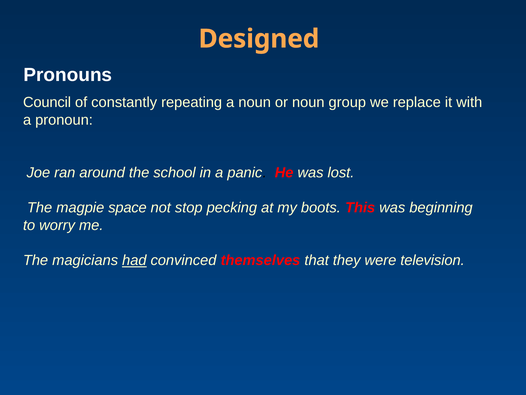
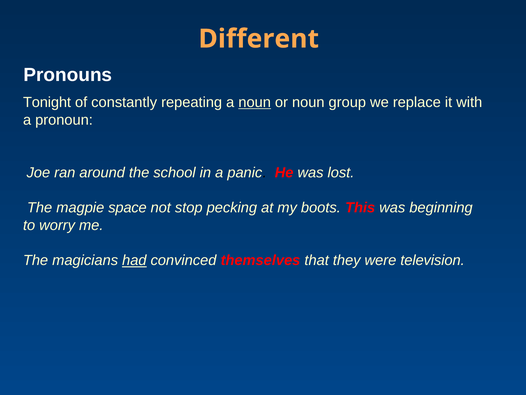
Designed: Designed -> Different (259, 39)
Council: Council -> Tonight (47, 102)
noun underline: none -> present (255, 102)
